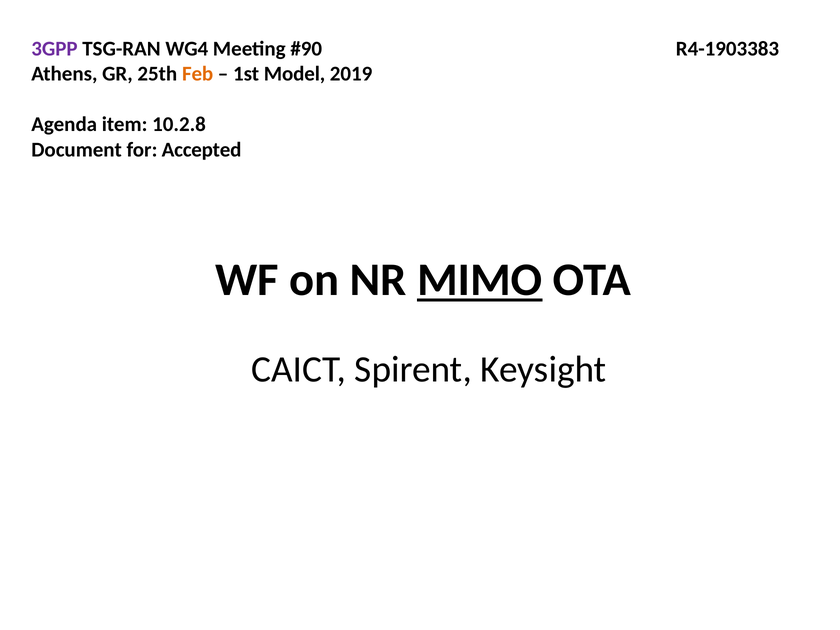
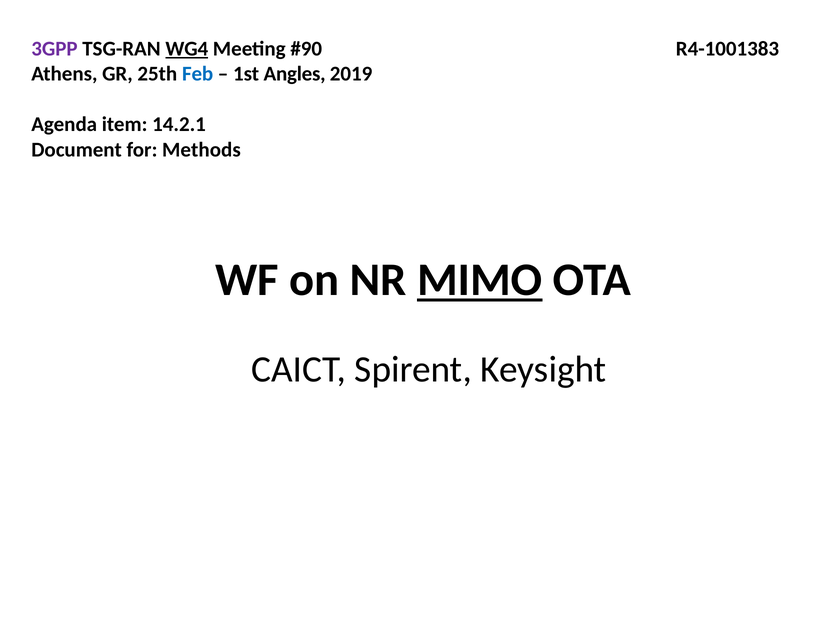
WG4 underline: none -> present (187, 49)
R4-1903383: R4-1903383 -> R4-1001383 (727, 49)
Feb colour: orange -> blue (198, 74)
Model: Model -> Angles (295, 74)
10.2.8: 10.2.8 -> 14.2.1 (179, 124)
Accepted: Accepted -> Methods (201, 150)
